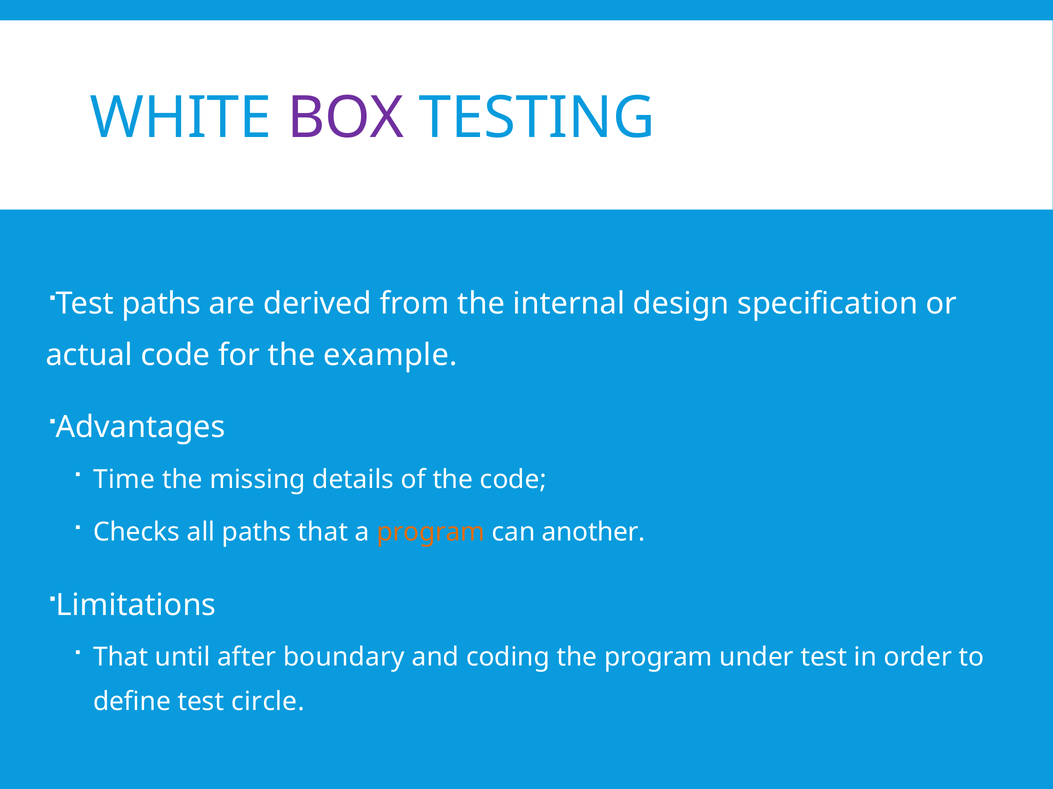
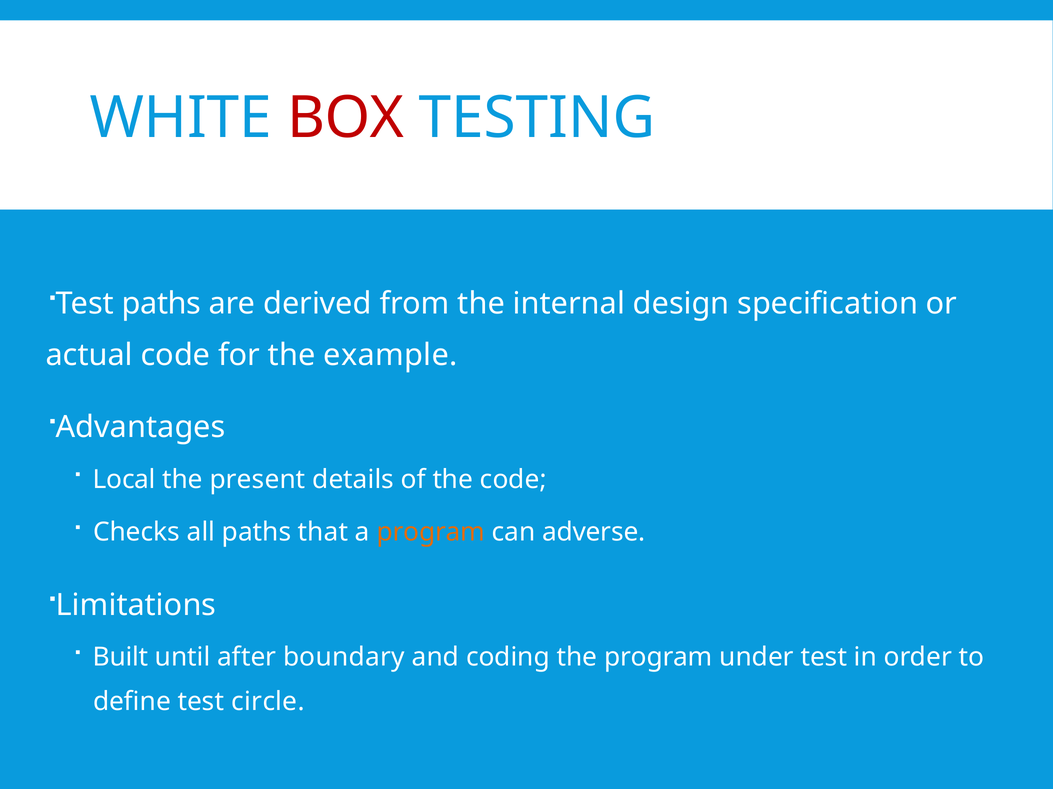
BOX colour: purple -> red (346, 118)
Time: Time -> Local (124, 480)
missing: missing -> present (257, 480)
another: another -> adverse (594, 533)
That: That -> Built (121, 658)
